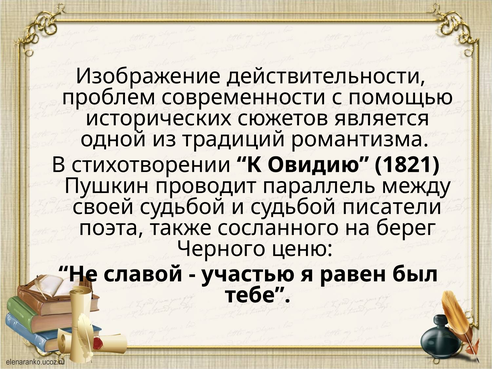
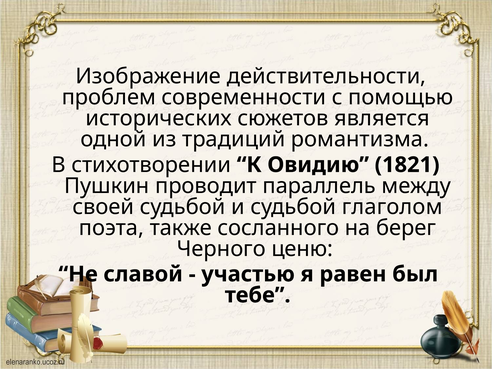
писатели: писатели -> глаголом (392, 207)
